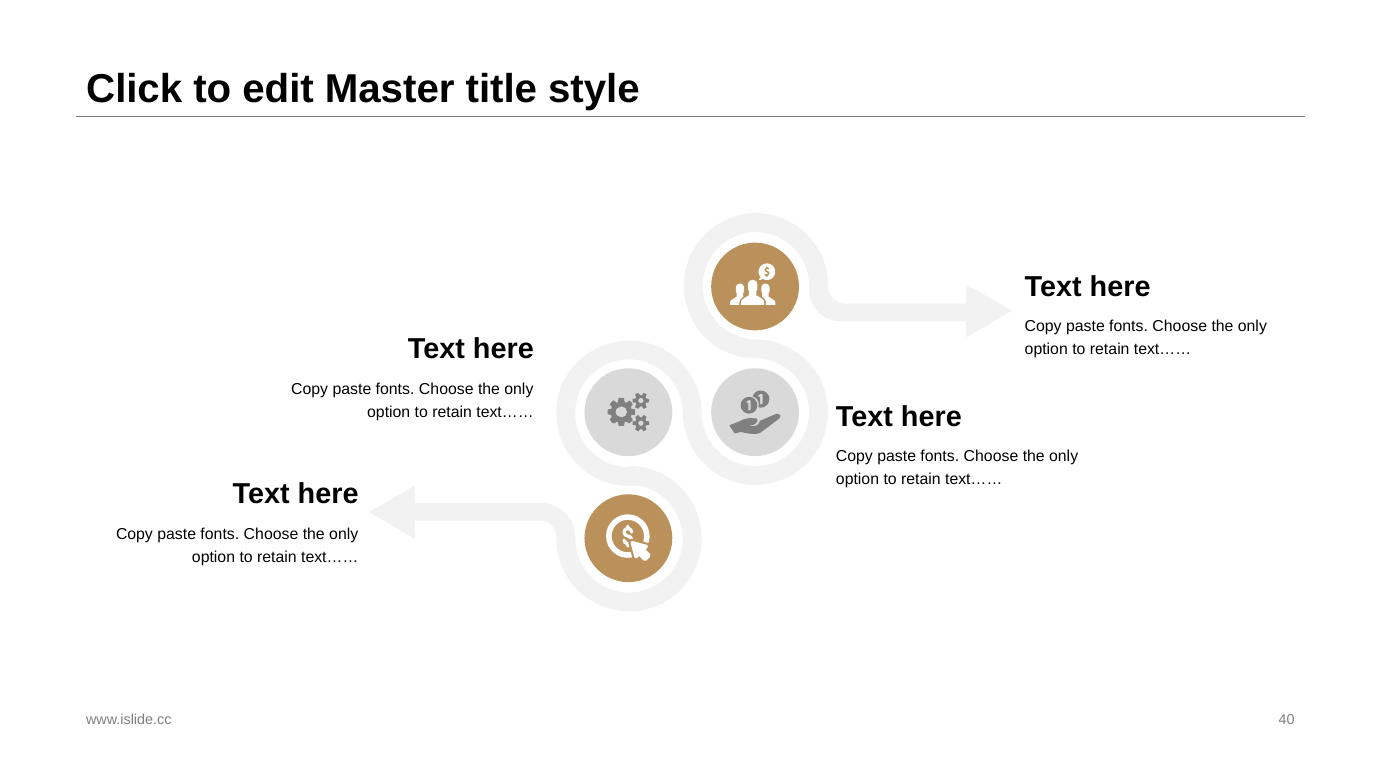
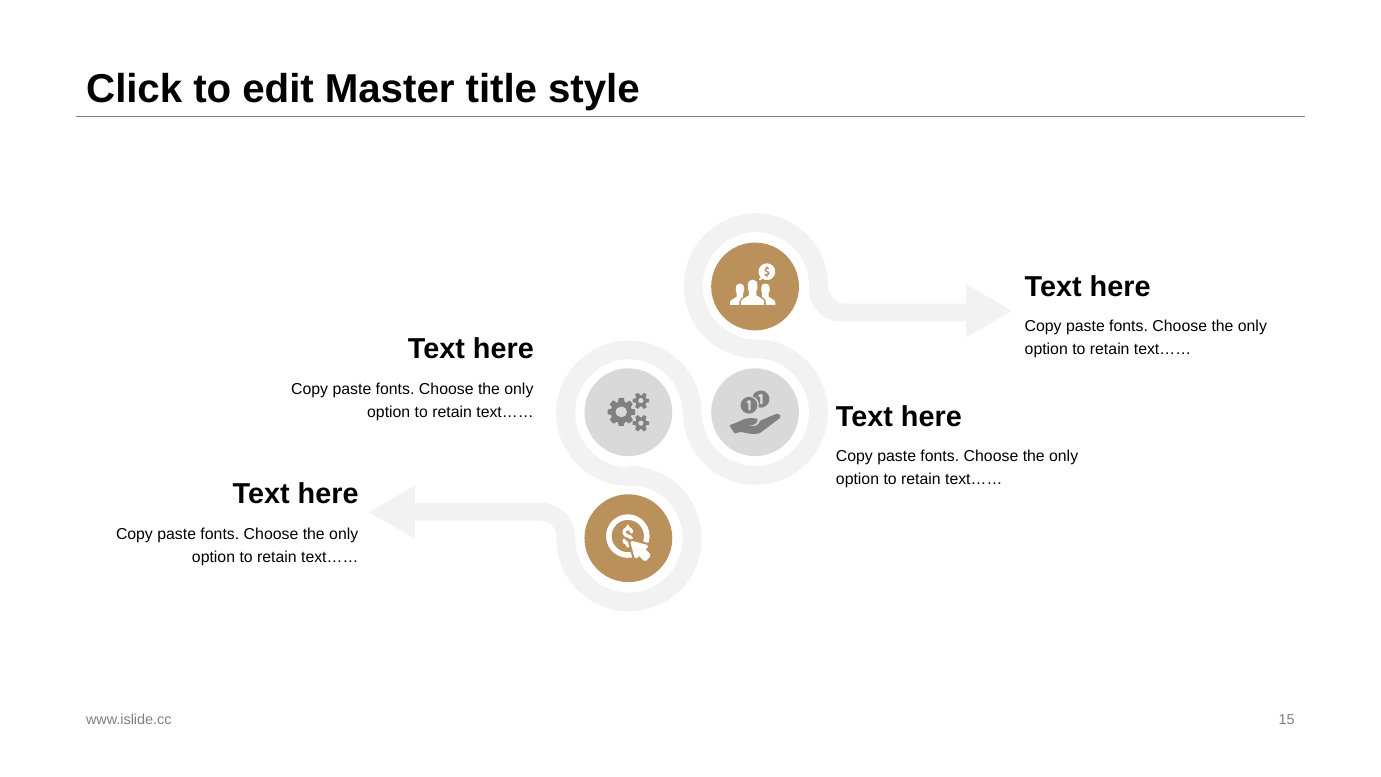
40: 40 -> 15 (1287, 720)
